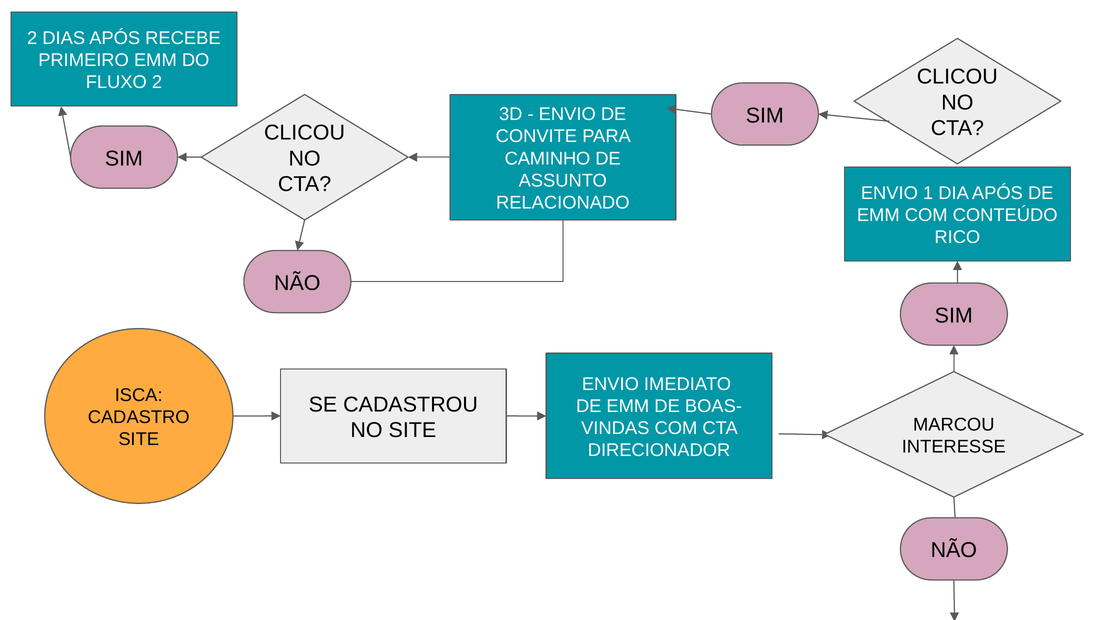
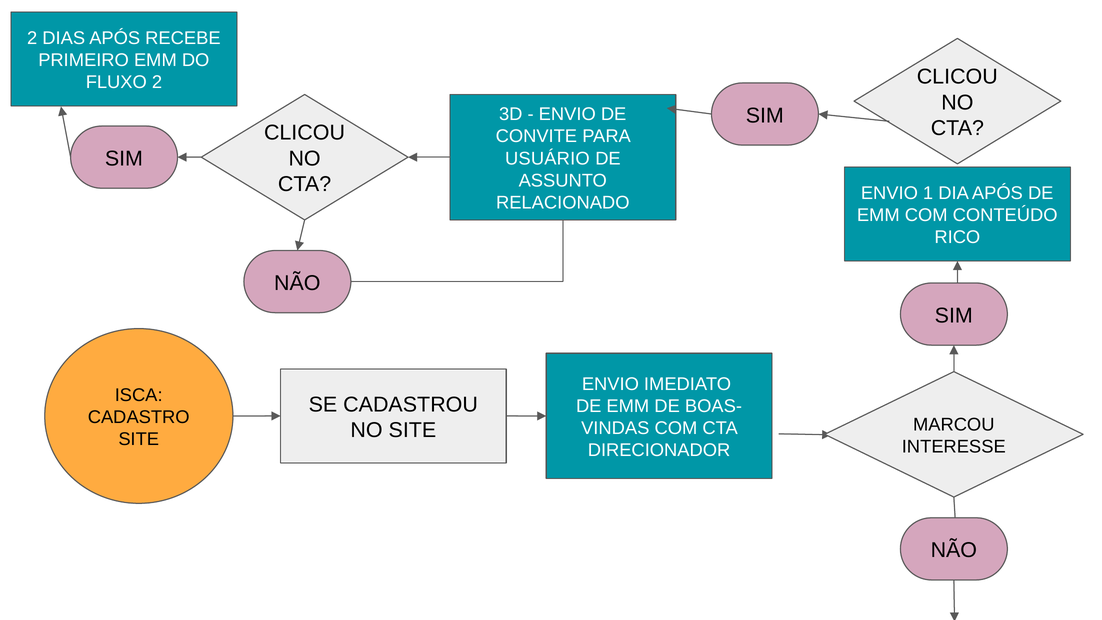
CAMINHO: CAMINHO -> USUÁRIO (547, 158)
